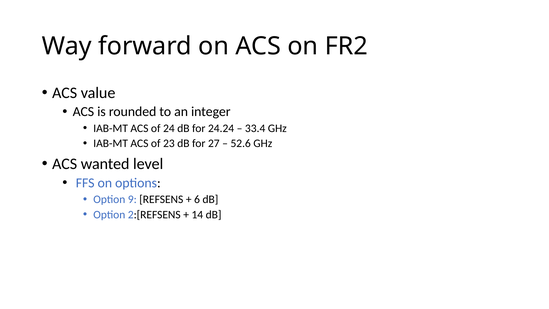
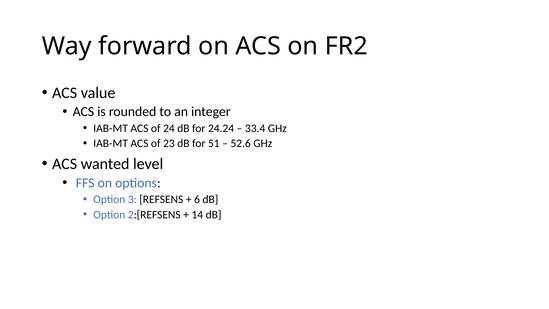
27: 27 -> 51 (214, 143)
9: 9 -> 3 (132, 199)
